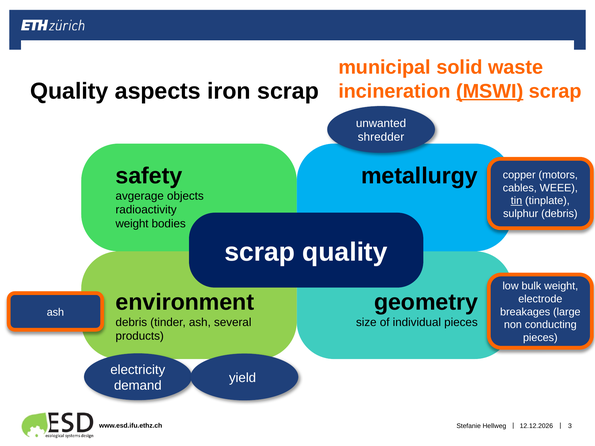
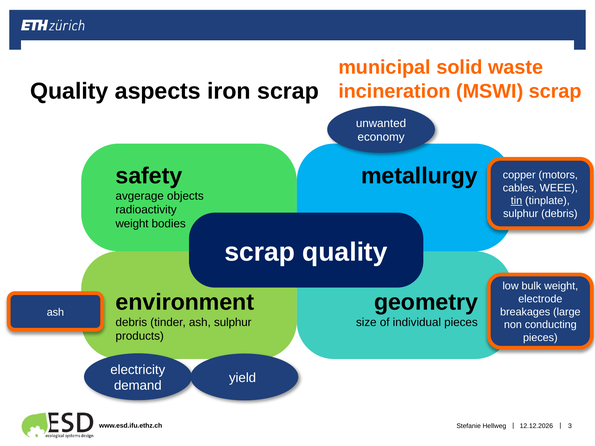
MSWI underline: present -> none (490, 91)
shredder: shredder -> economy (381, 137)
ash several: several -> sulphur (233, 322)
